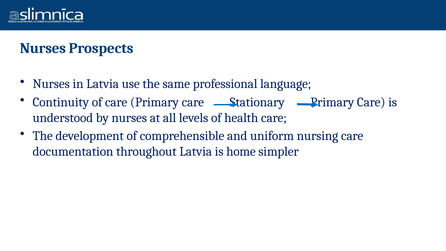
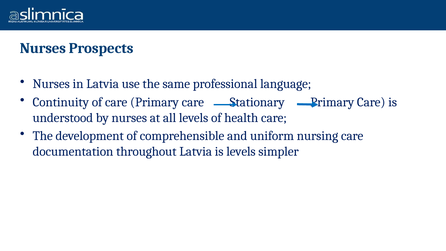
is home: home -> levels (241, 152)
